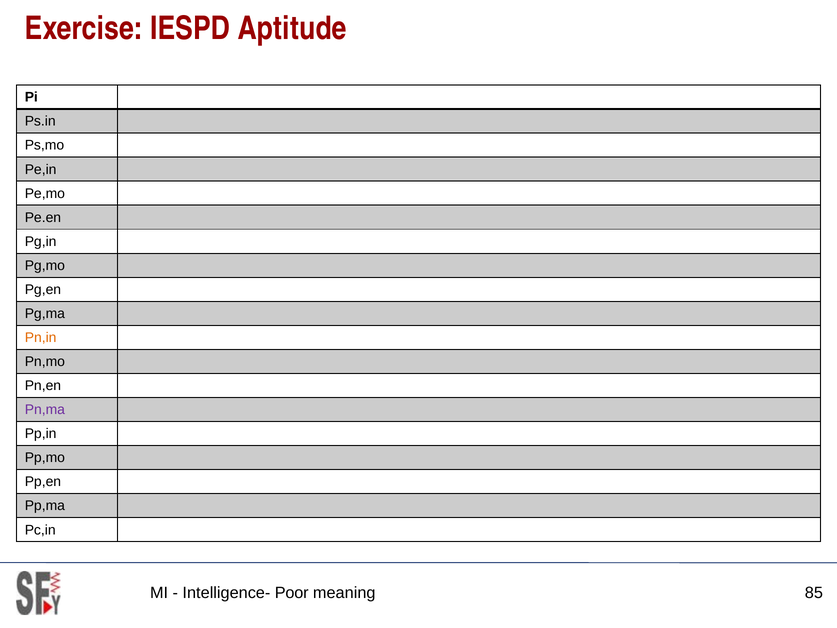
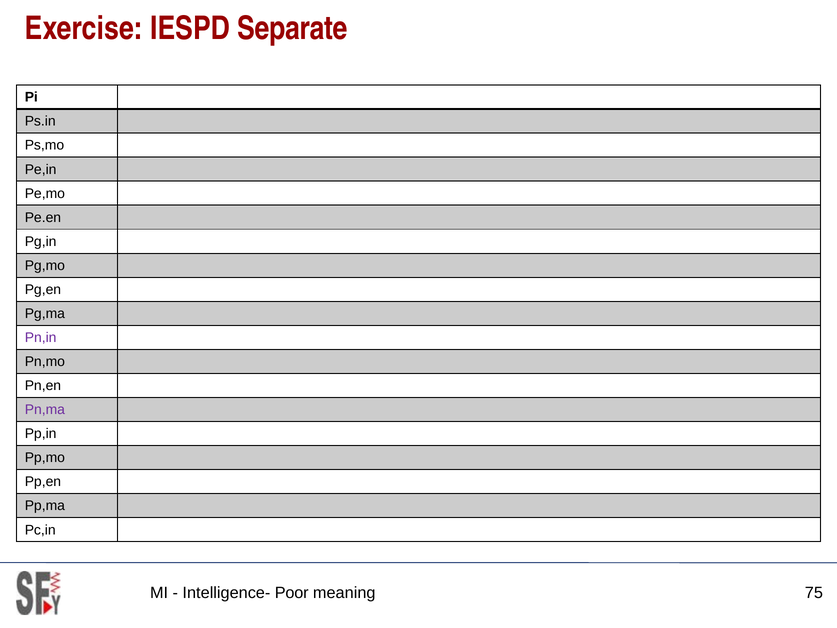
Aptitude: Aptitude -> Separate (292, 29)
Pn,in colour: orange -> purple (41, 338)
85: 85 -> 75 (814, 593)
